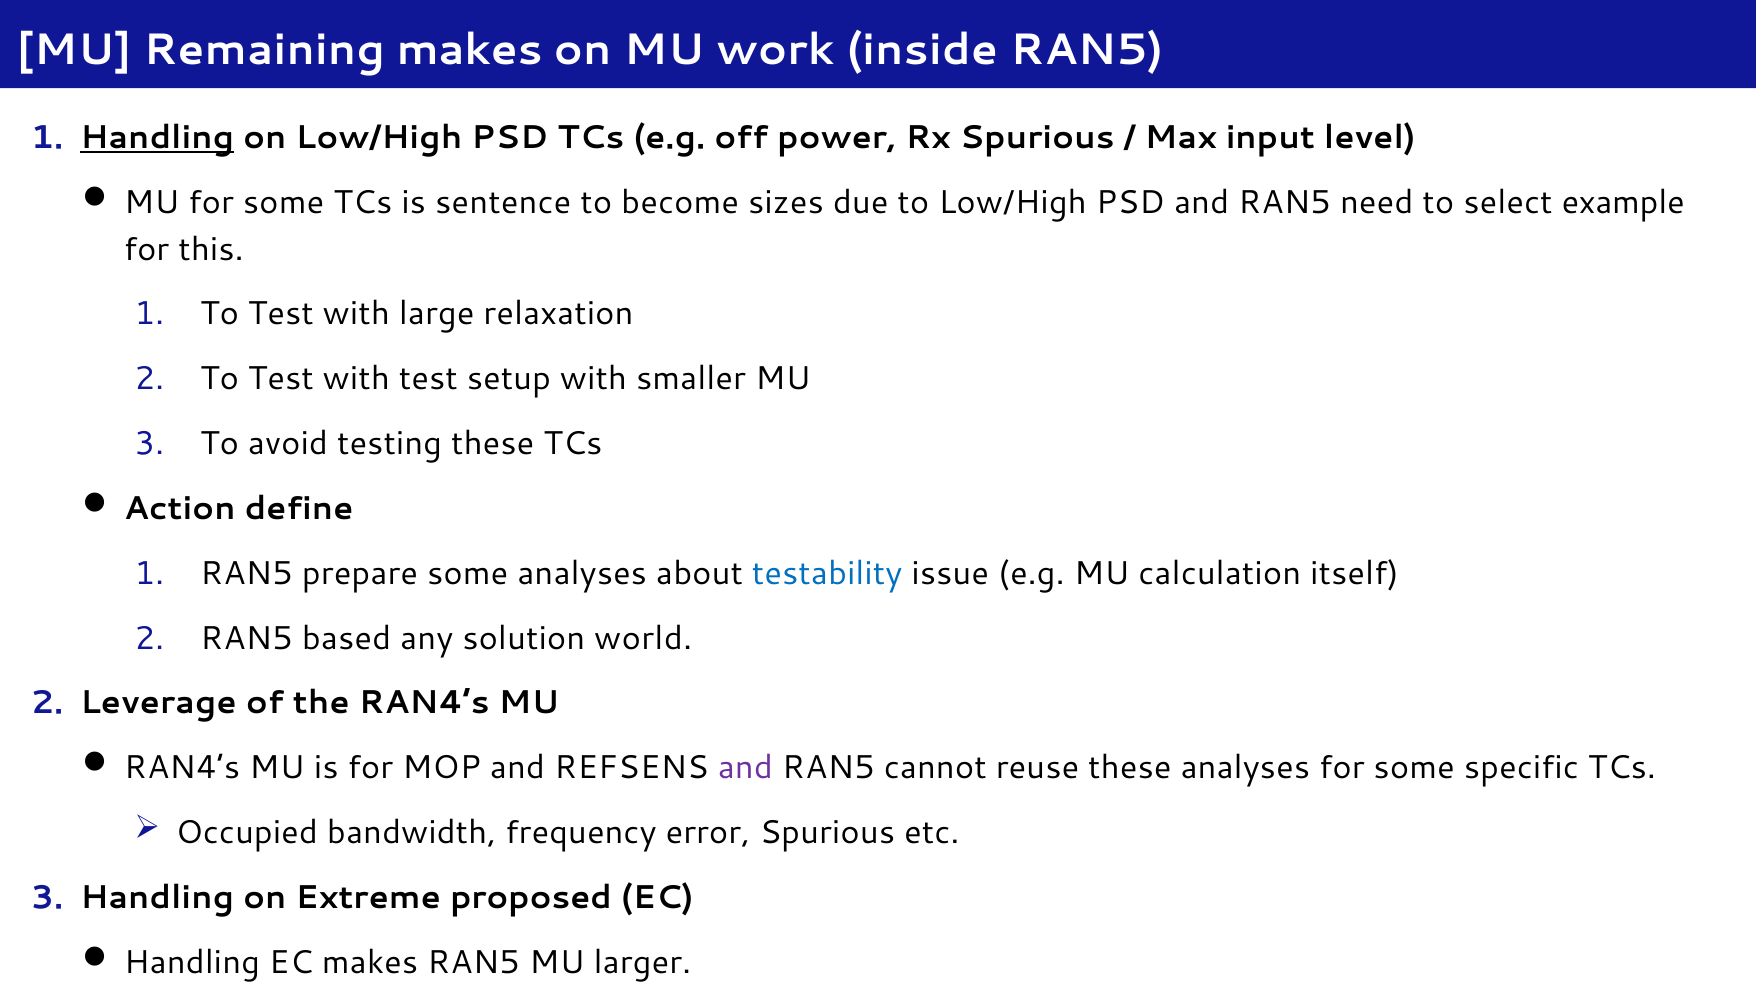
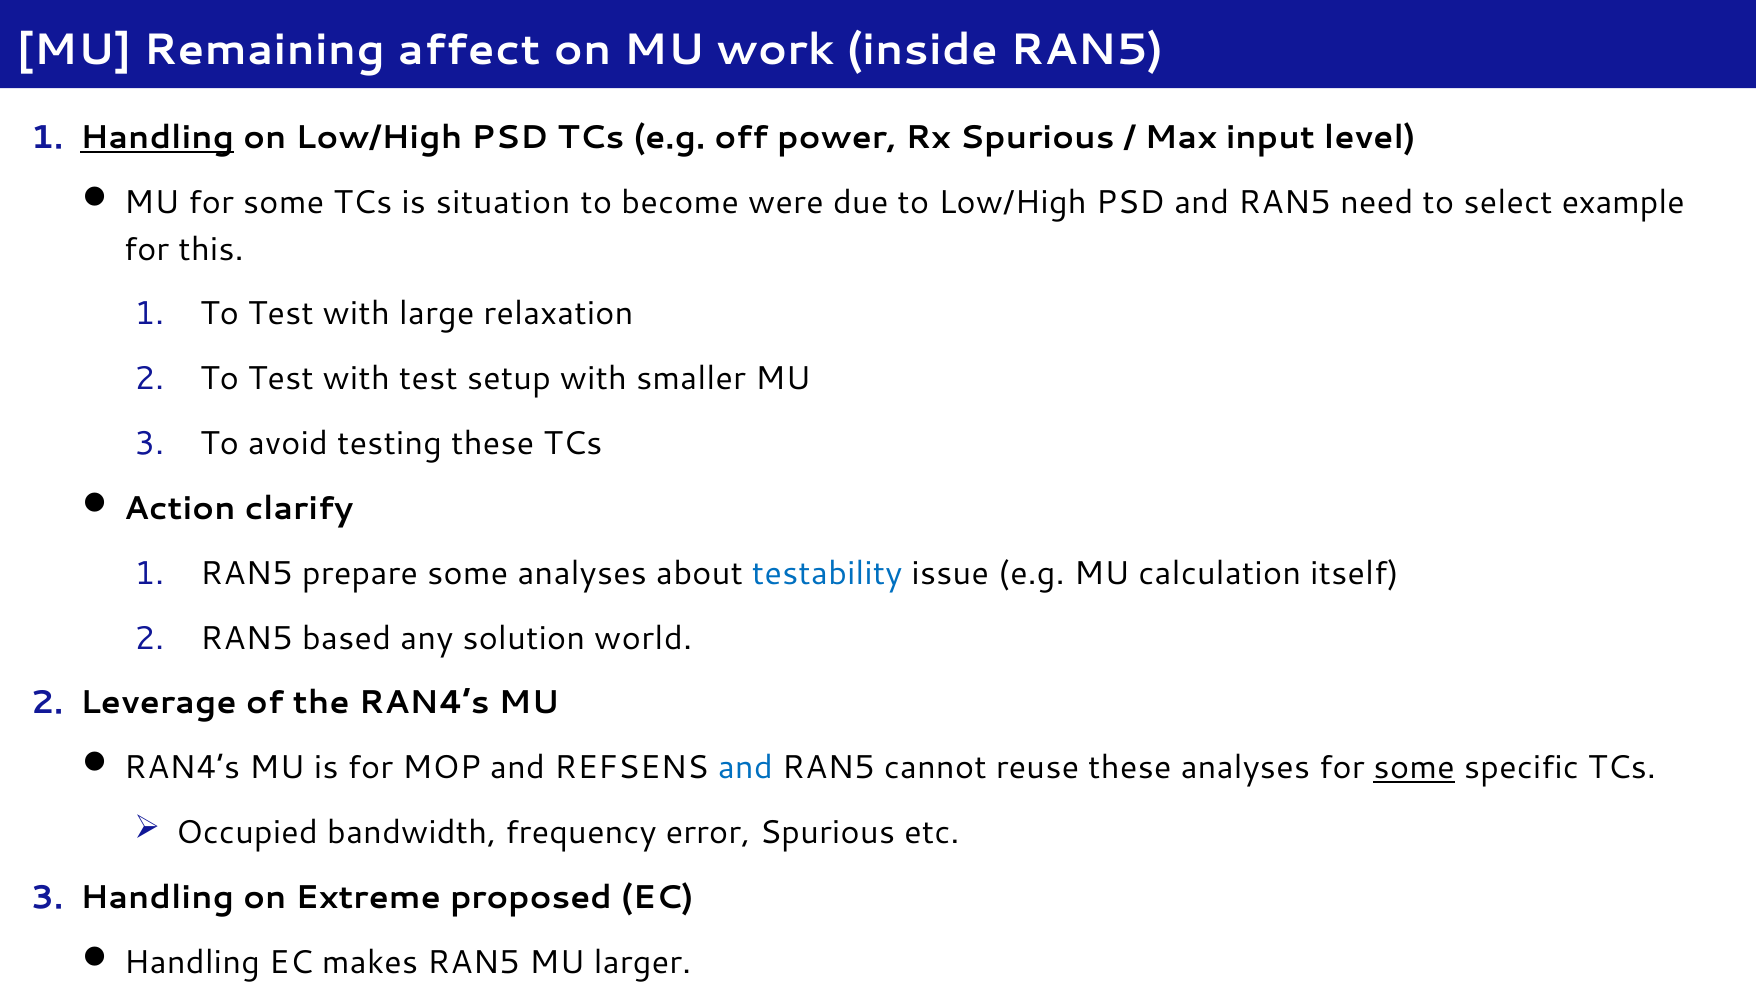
Remaining makes: makes -> affect (469, 50)
sentence: sentence -> situation (503, 203)
sizes: sizes -> were (786, 203)
define: define -> clarify (299, 508)
and colour: purple -> blue (745, 768)
some underline: none -> present (1414, 768)
